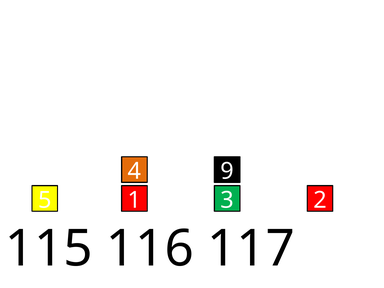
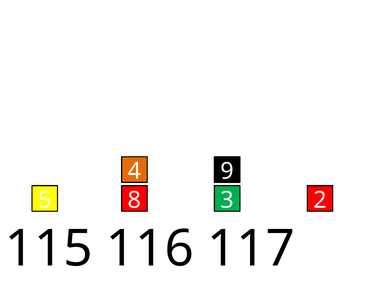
1: 1 -> 8 (134, 200)
